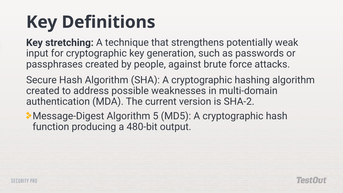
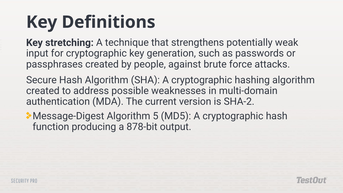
480-bit: 480-bit -> 878-bit (142, 127)
